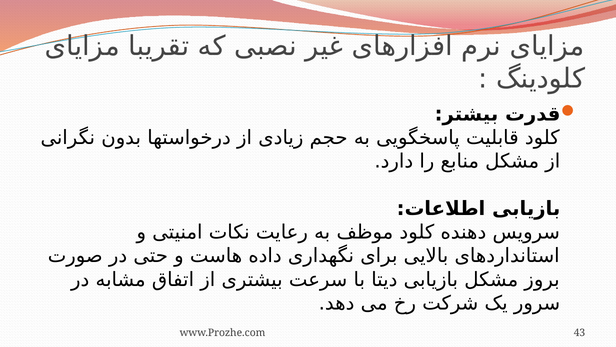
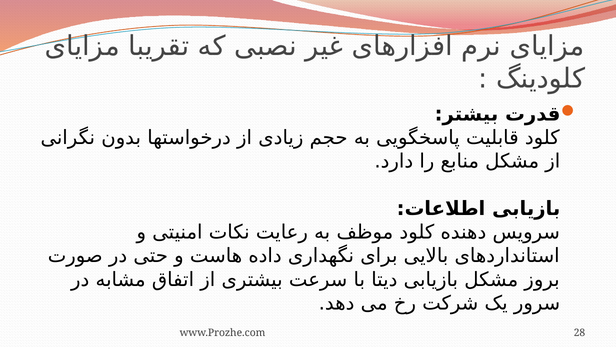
43: 43 -> 28 (580, 332)
